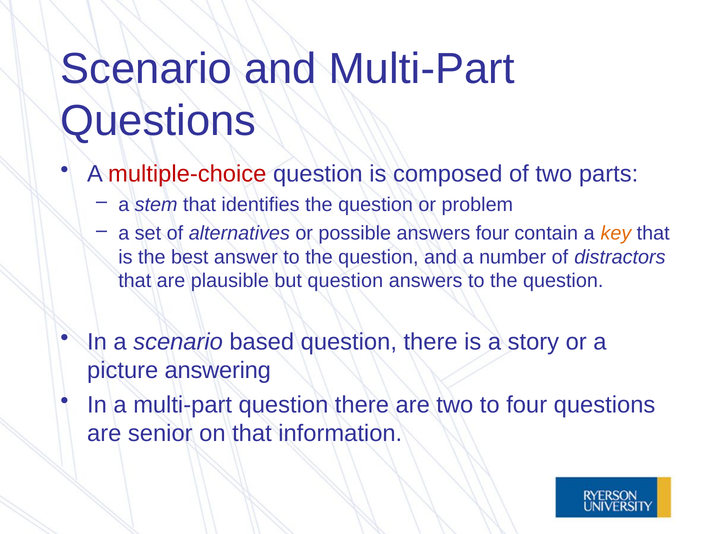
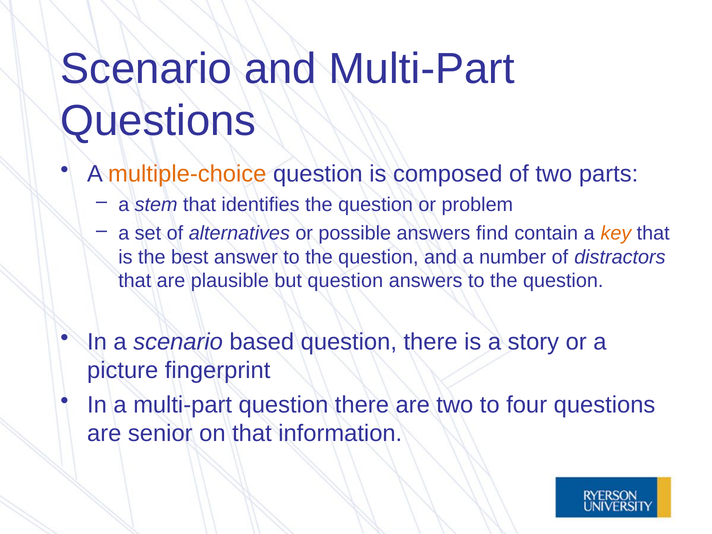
multiple-choice colour: red -> orange (187, 174)
answers four: four -> find (492, 233)
answering: answering -> fingerprint (218, 370)
